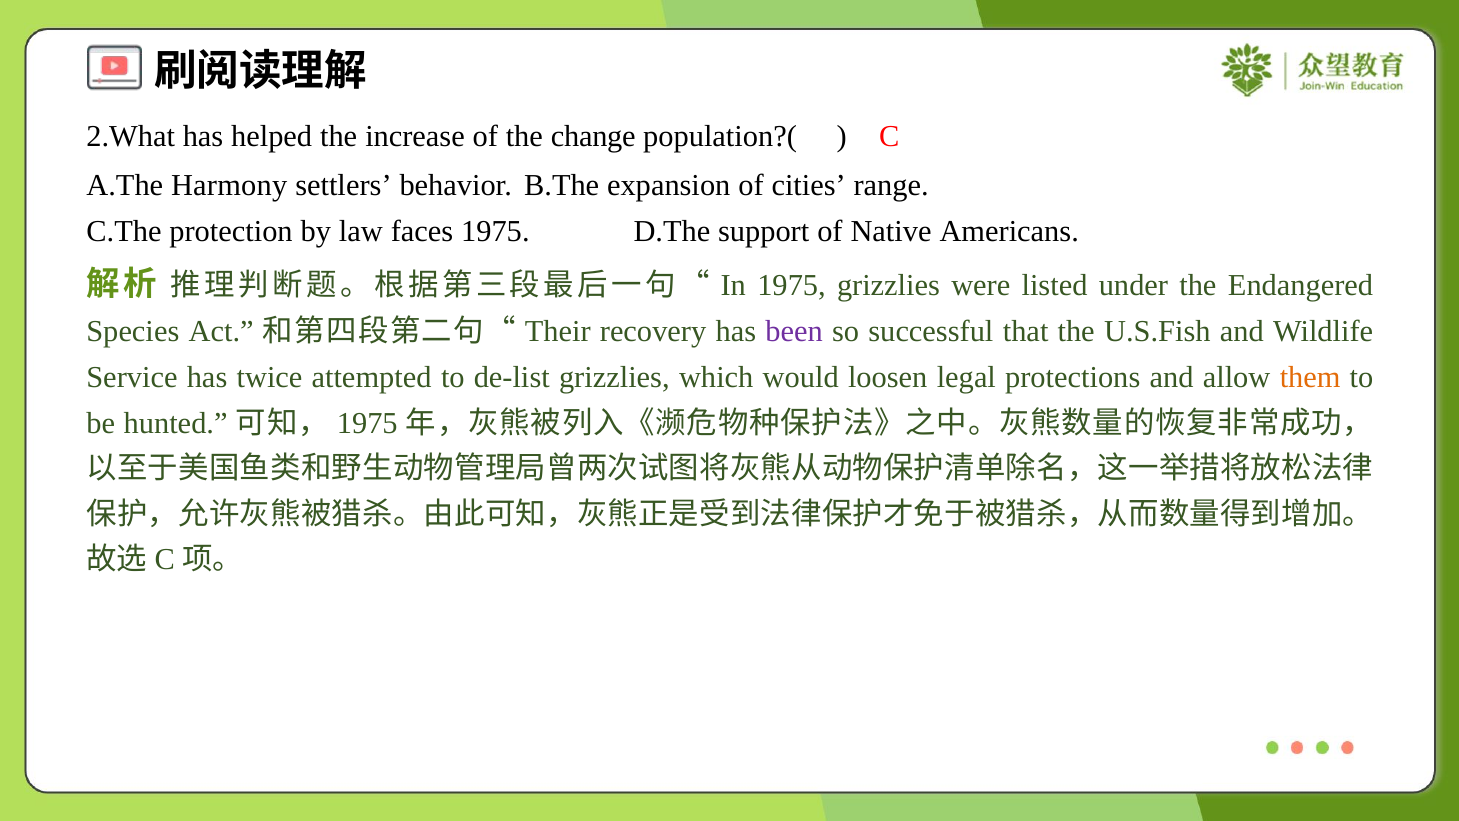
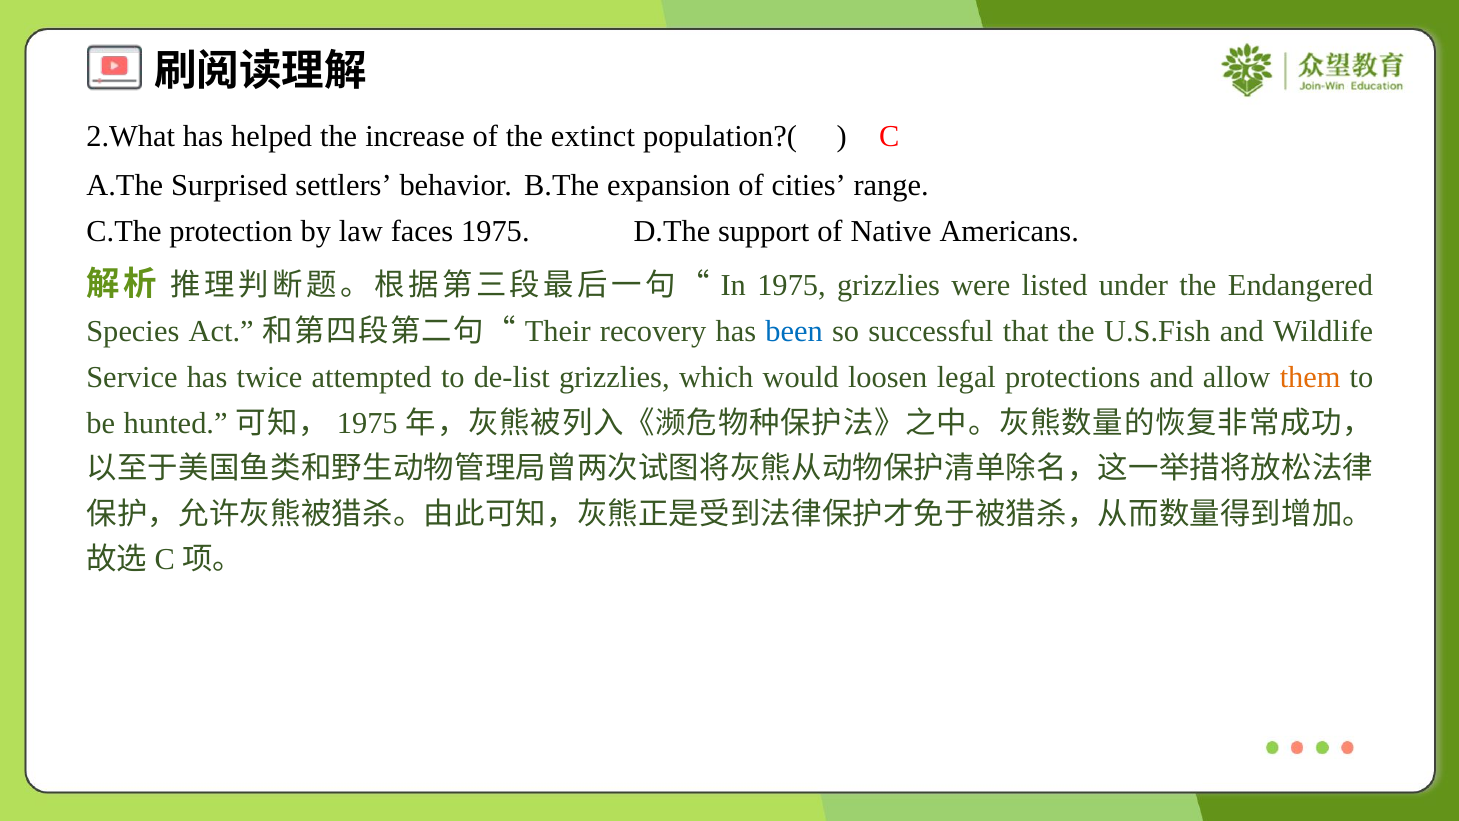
change: change -> extinct (593, 137)
Harmony: Harmony -> Surprised (229, 185)
been colour: purple -> blue (794, 332)
